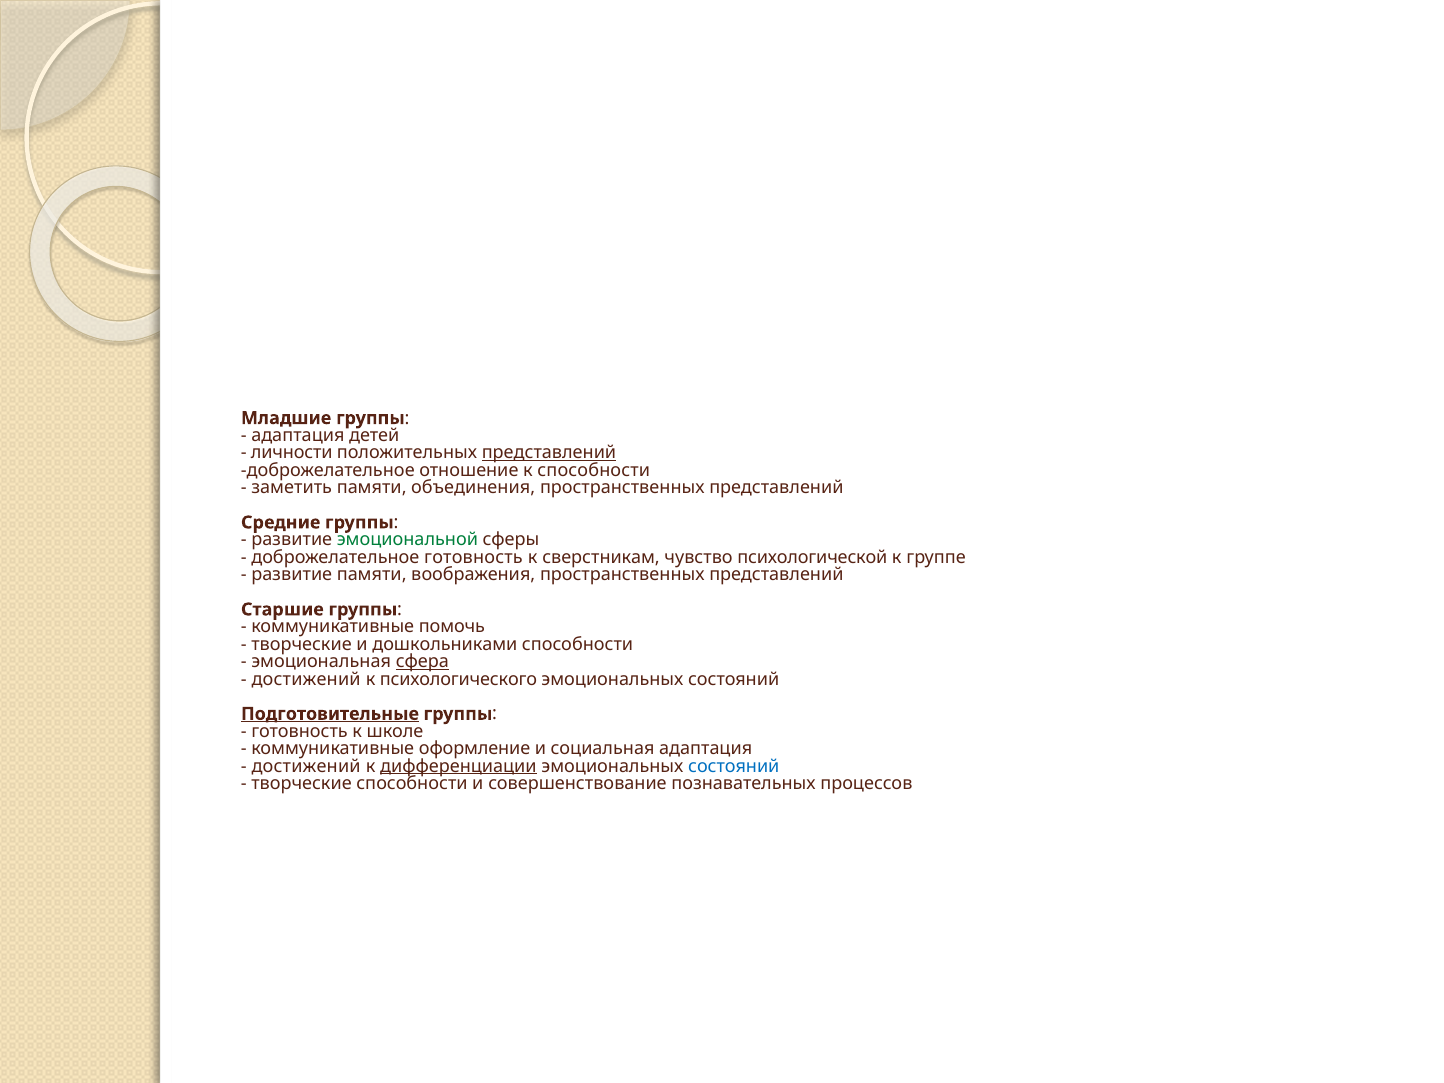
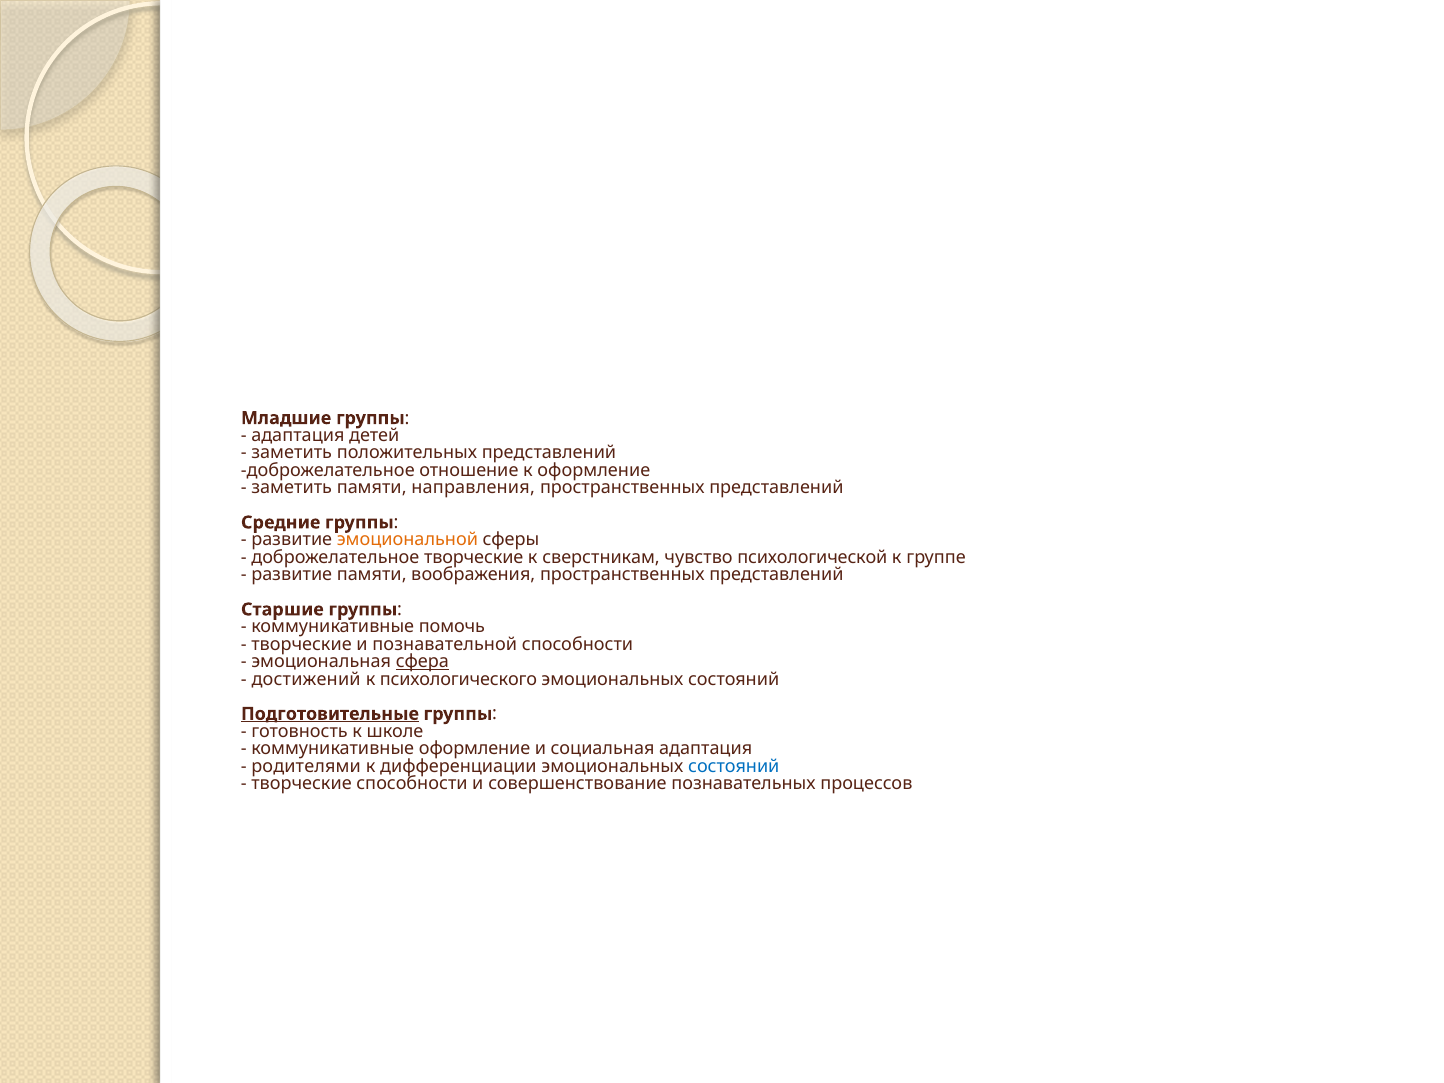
личности: личности -> заметить (292, 453)
представлений underline: present -> none (549, 453)
к способности: способности -> оформление (594, 470)
объединения: объединения -> направления (473, 488)
эмоциональной colour: green -> orange (407, 540)
доброжелательное готовность: готовность -> творческие (474, 557)
дошкольниками: дошкольниками -> познавательной (445, 644)
достижений: достижений -> родителями (306, 766)
дифференциации underline: present -> none (458, 766)
